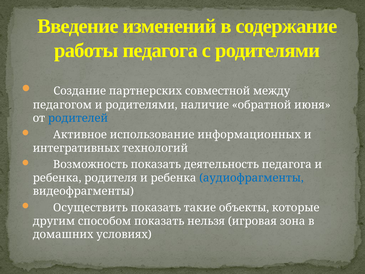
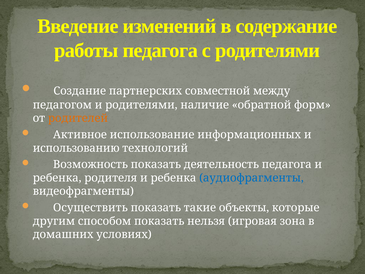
июня: июня -> форм (312, 105)
родителей colour: blue -> orange (78, 118)
интегративных: интегративных -> использованию (76, 148)
